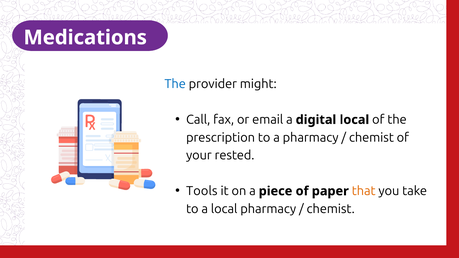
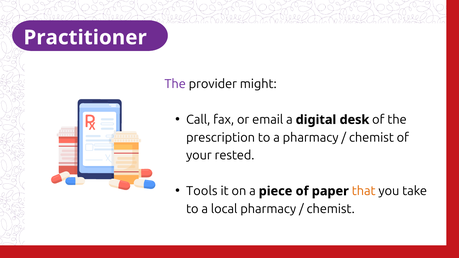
Medications: Medications -> Practitioner (85, 38)
The colour: blue -> purple (175, 84)
digital local: local -> desk (354, 120)
